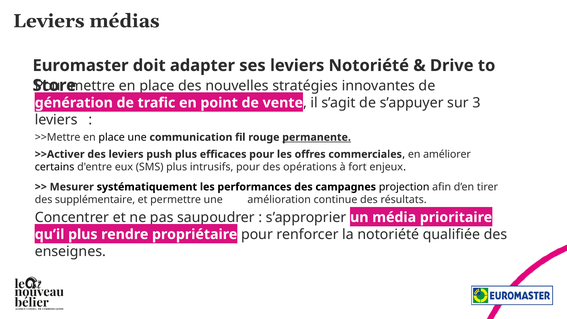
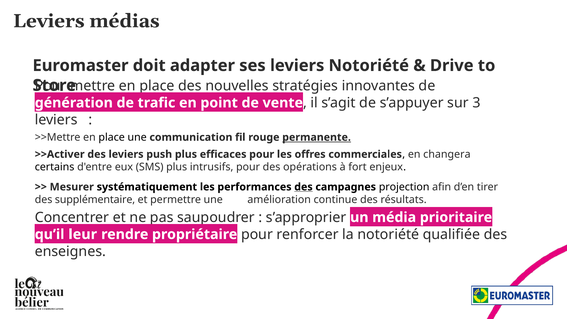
améliorer: améliorer -> changera (447, 154)
des underline: none -> present (303, 187)
qu’il plus: plus -> leur (83, 234)
